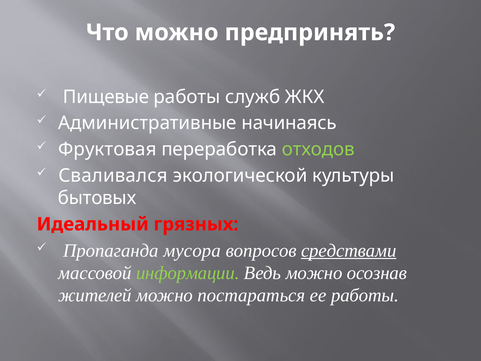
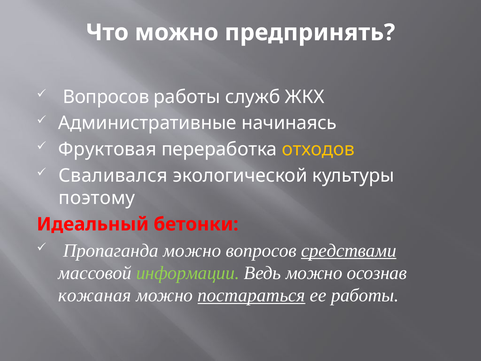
Пищевые: Пищевые -> Вопросов (106, 97)
отходов colour: light green -> yellow (318, 149)
бытовых: бытовых -> поэтому (97, 198)
грязных: грязных -> бетонки (196, 224)
Пропаганда мусора: мусора -> можно (192, 250)
жителей: жителей -> кожаная (95, 295)
постараться underline: none -> present (251, 295)
